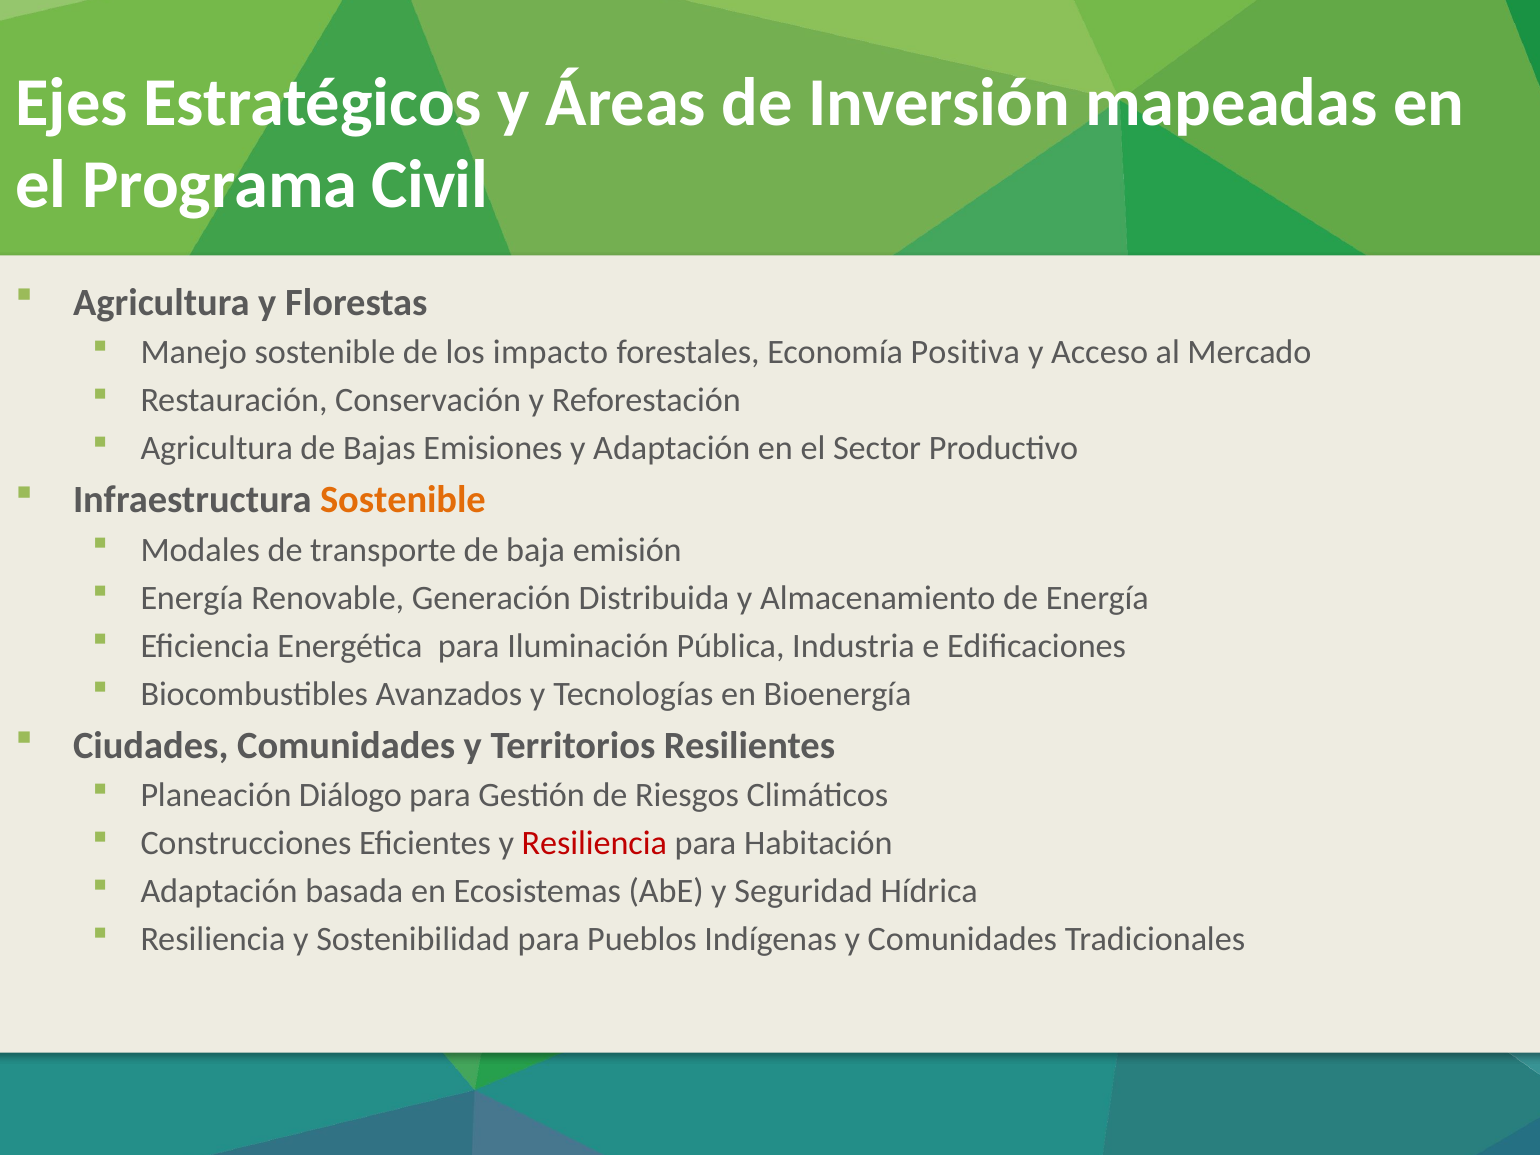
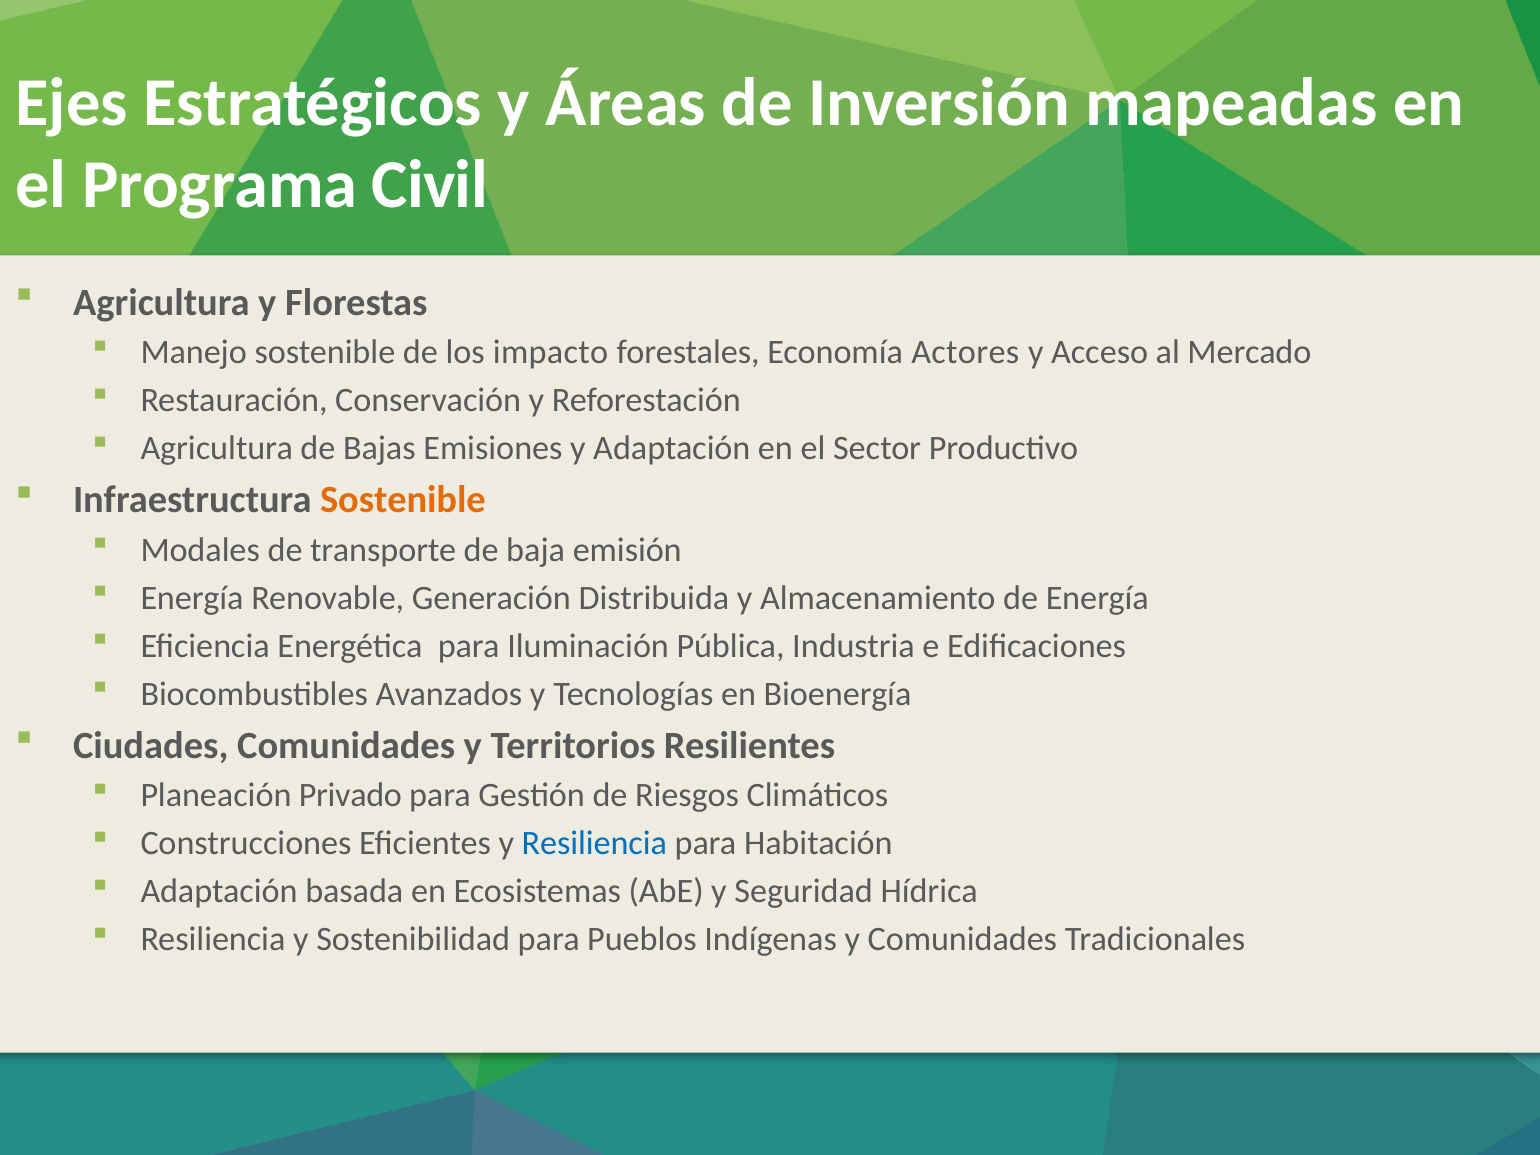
Positiva: Positiva -> Actores (965, 353)
Diálogo: Diálogo -> Privado (350, 796)
Resiliencia colour: red -> blue (594, 844)
